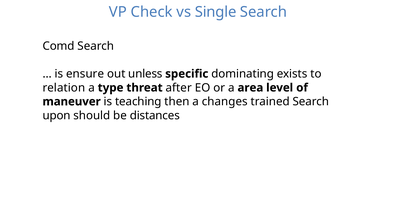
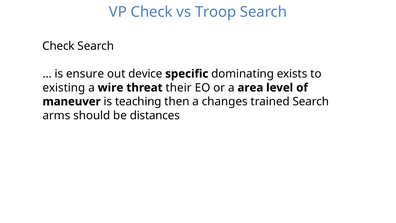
Single: Single -> Troop (216, 12)
Comd: Comd -> Check (59, 46)
unless: unless -> device (145, 74)
relation: relation -> existing (64, 88)
type: type -> wire (111, 88)
after: after -> their (179, 88)
upon: upon -> arms (56, 115)
